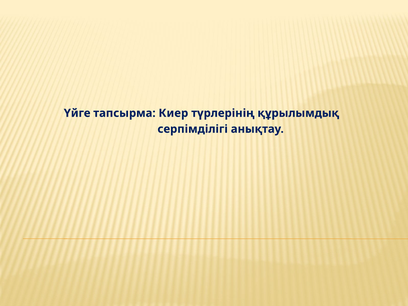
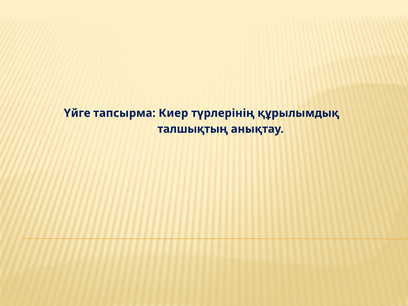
серпімділігі: серпімділігі -> талшықтың (193, 129)
